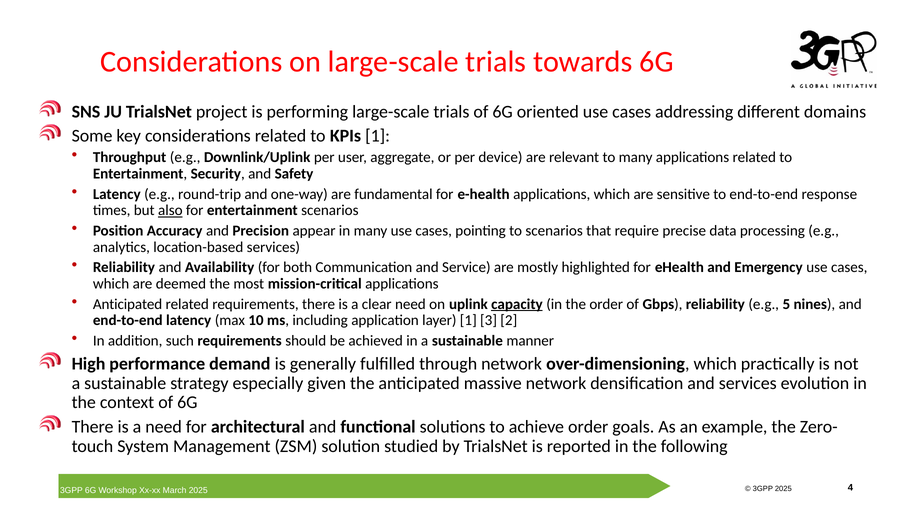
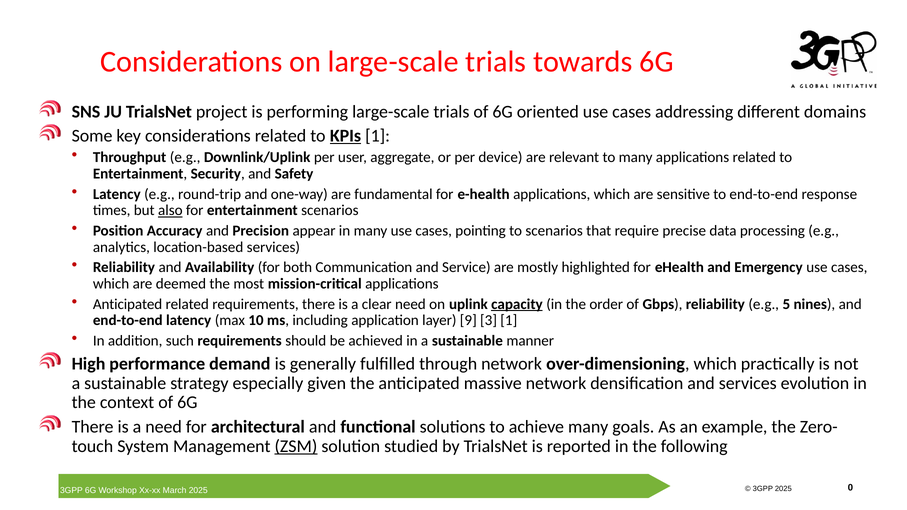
KPIs underline: none -> present (346, 136)
layer 1: 1 -> 9 (468, 321)
3 2: 2 -> 1 (509, 321)
achieve order: order -> many (588, 427)
ZSM underline: none -> present (296, 446)
4: 4 -> 0 (850, 488)
